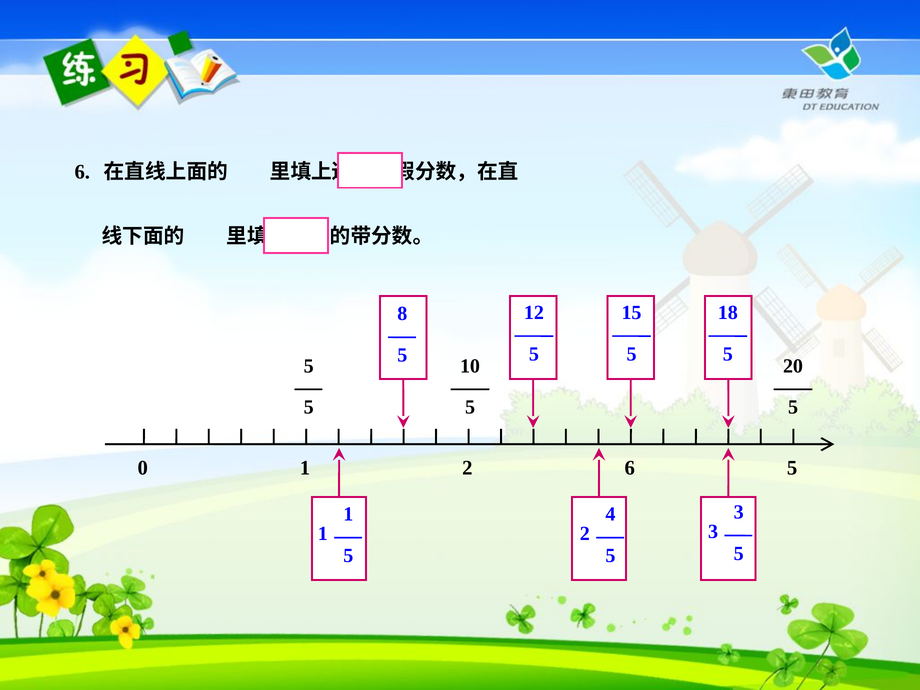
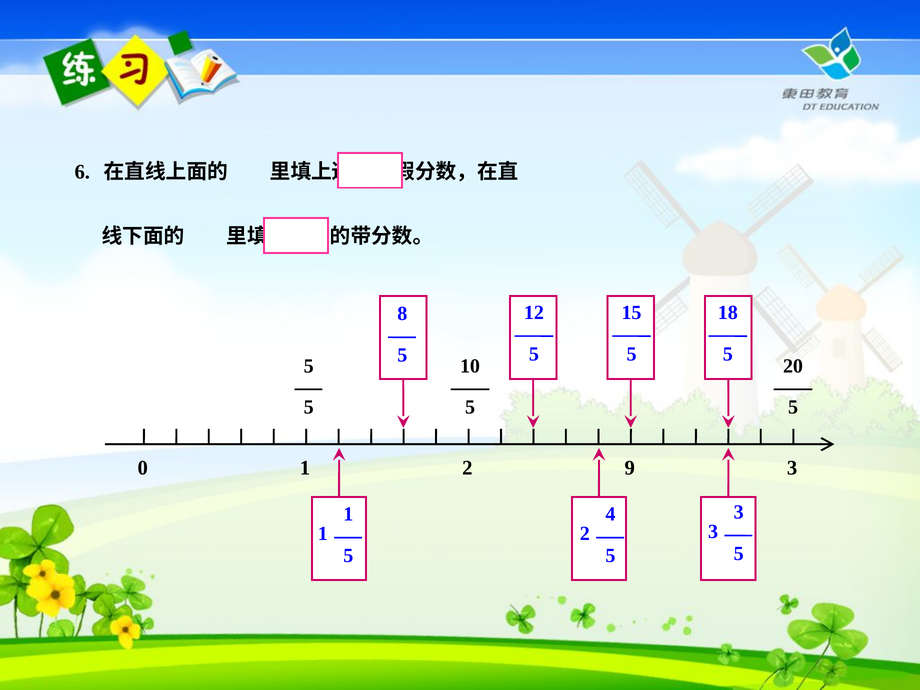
1 6: 6 -> 9 (630, 468)
5: 5 -> 3 (792, 468)
